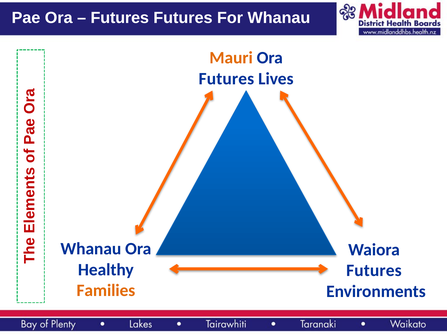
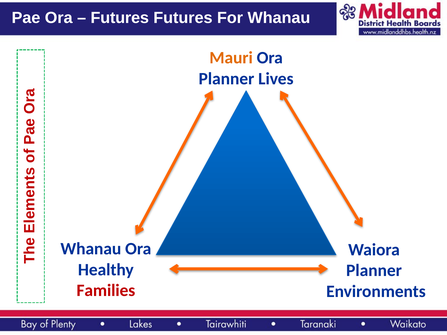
Futures: Futures -> Planner (226, 79)
Futures: Futures -> Planner (374, 271)
Families colour: orange -> red (106, 291)
